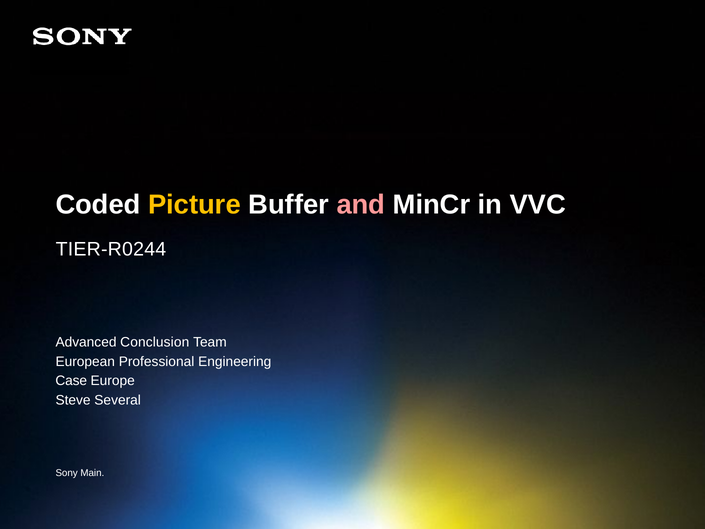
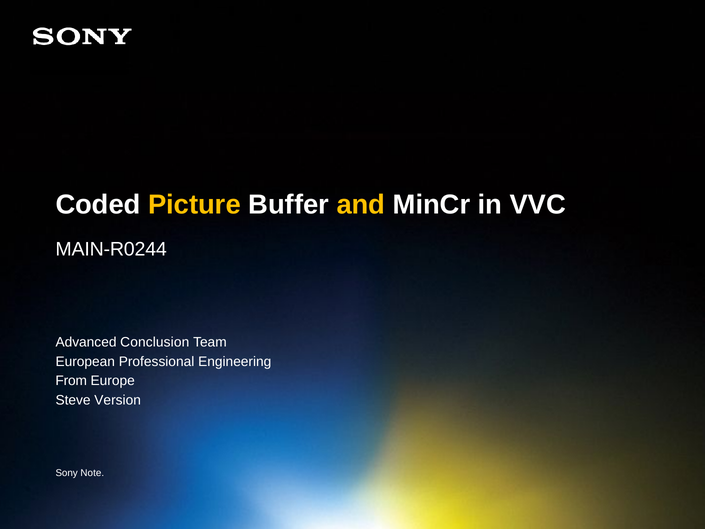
and colour: pink -> yellow (361, 205)
TIER-R0244: TIER-R0244 -> MAIN-R0244 (111, 249)
Case: Case -> From (71, 381)
Several: Several -> Version (118, 400)
Main: Main -> Note (92, 473)
